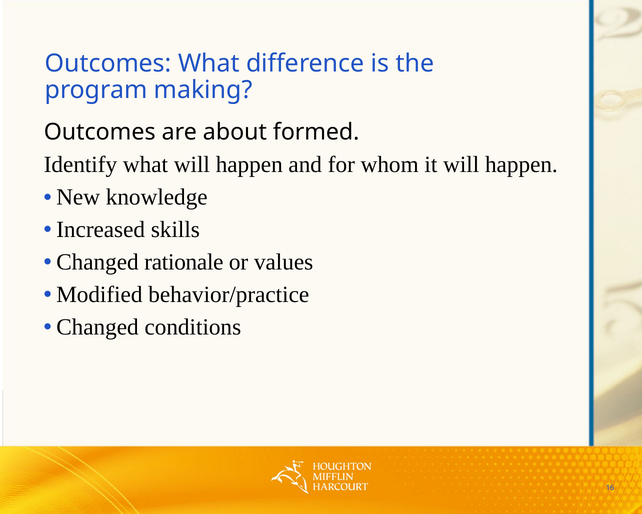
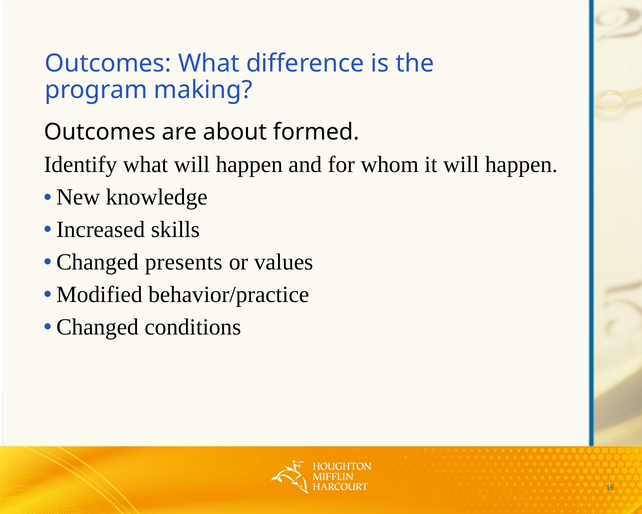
rationale: rationale -> presents (184, 262)
